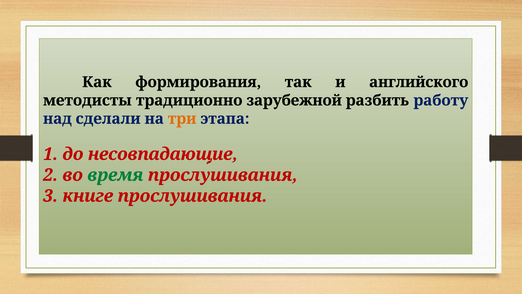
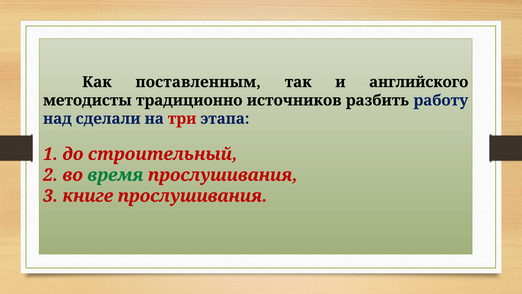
формирования: формирования -> поставленным (198, 82)
зарубежной: зарубежной -> источников (294, 100)
три colour: orange -> red (182, 119)
несовпадающие: несовпадающие -> строительный (163, 154)
